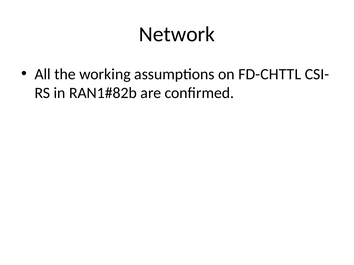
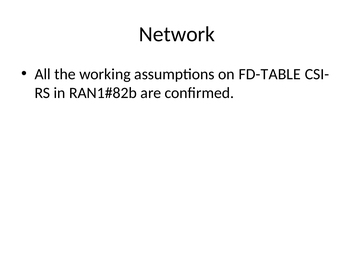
FD-CHTTL: FD-CHTTL -> FD-TABLE (270, 74)
